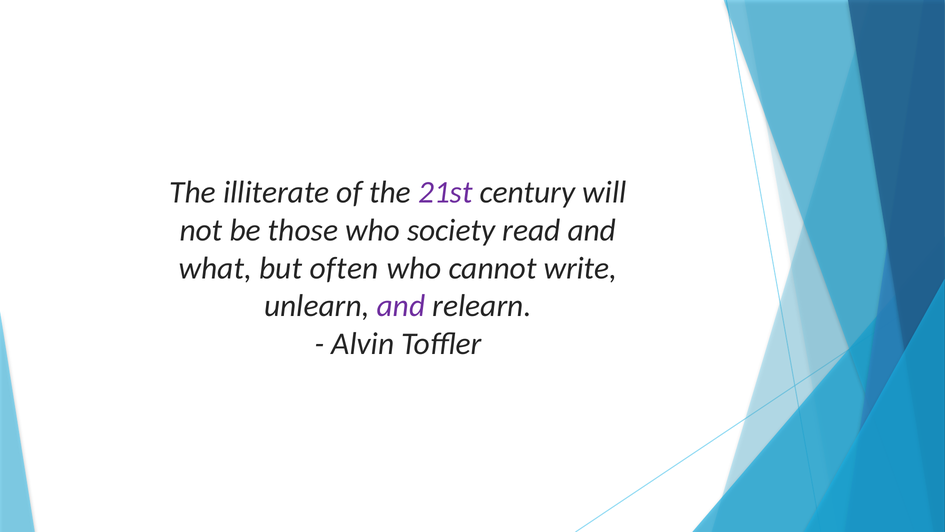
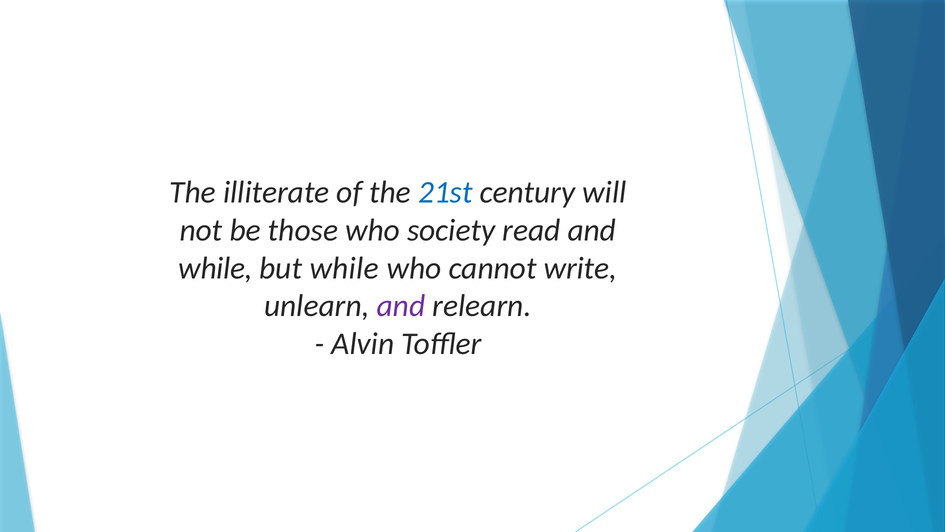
21st colour: purple -> blue (445, 192)
what: what -> while (216, 268)
but often: often -> while (344, 268)
